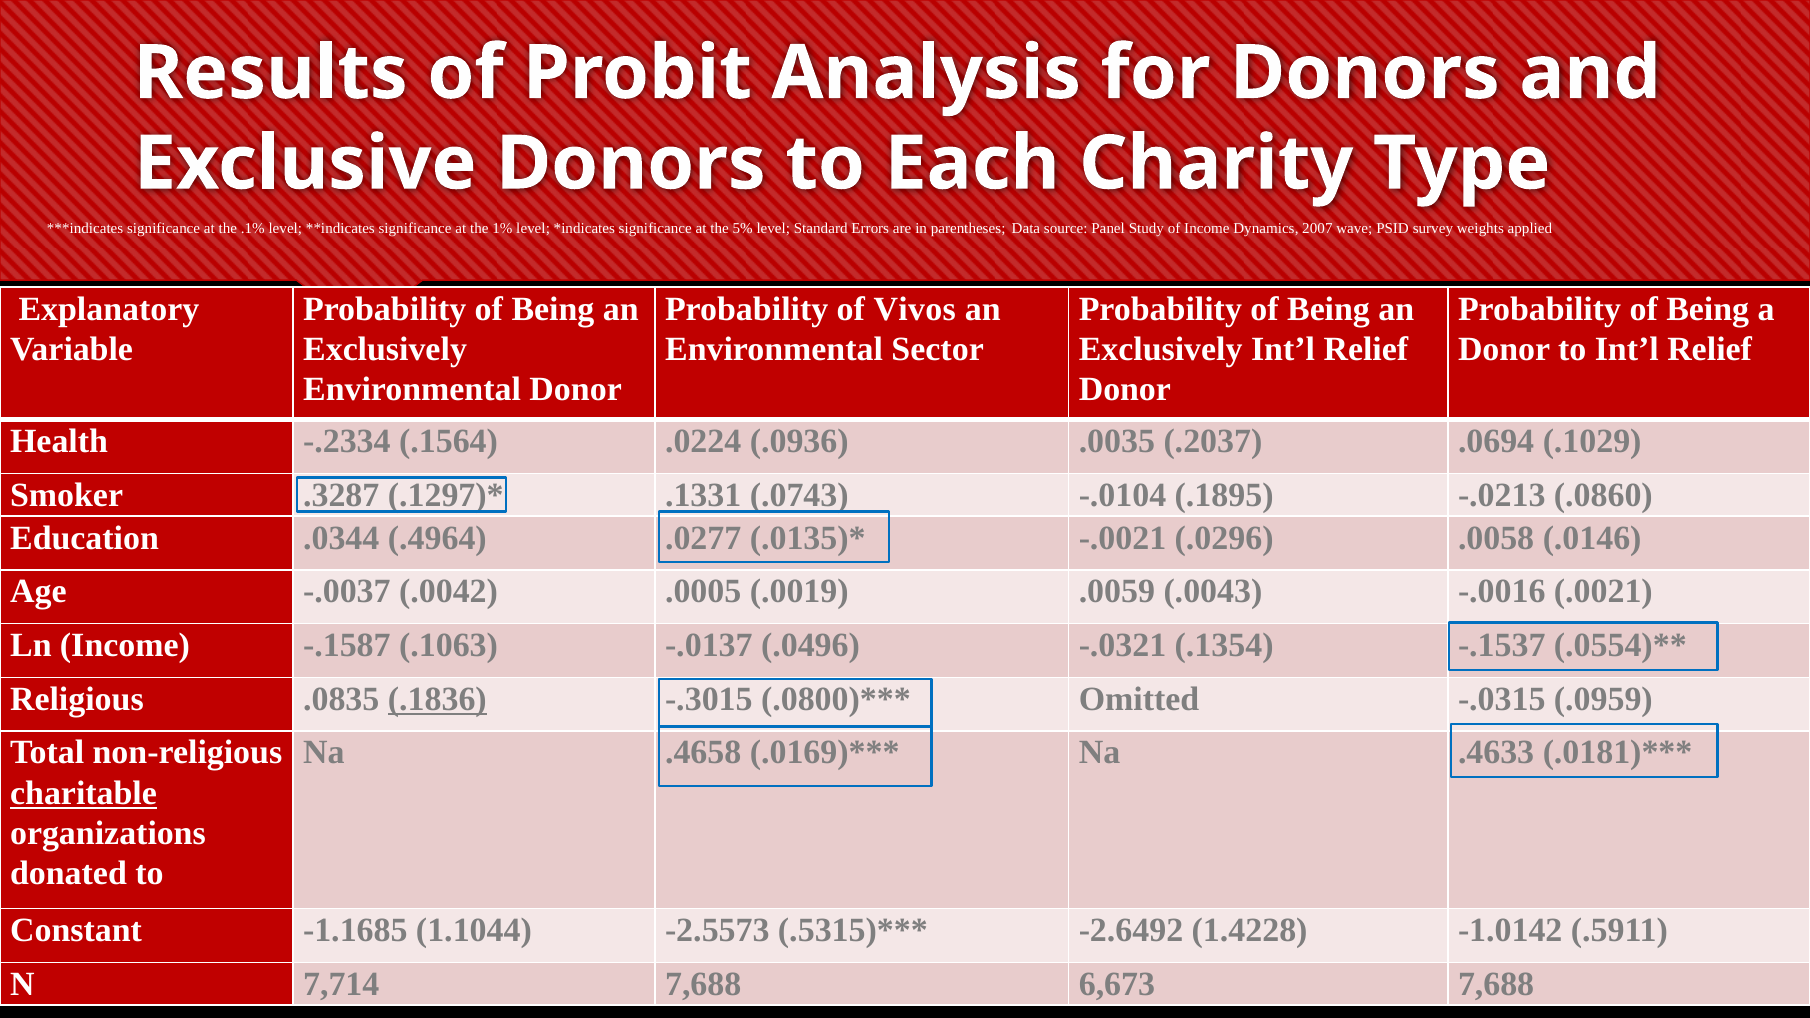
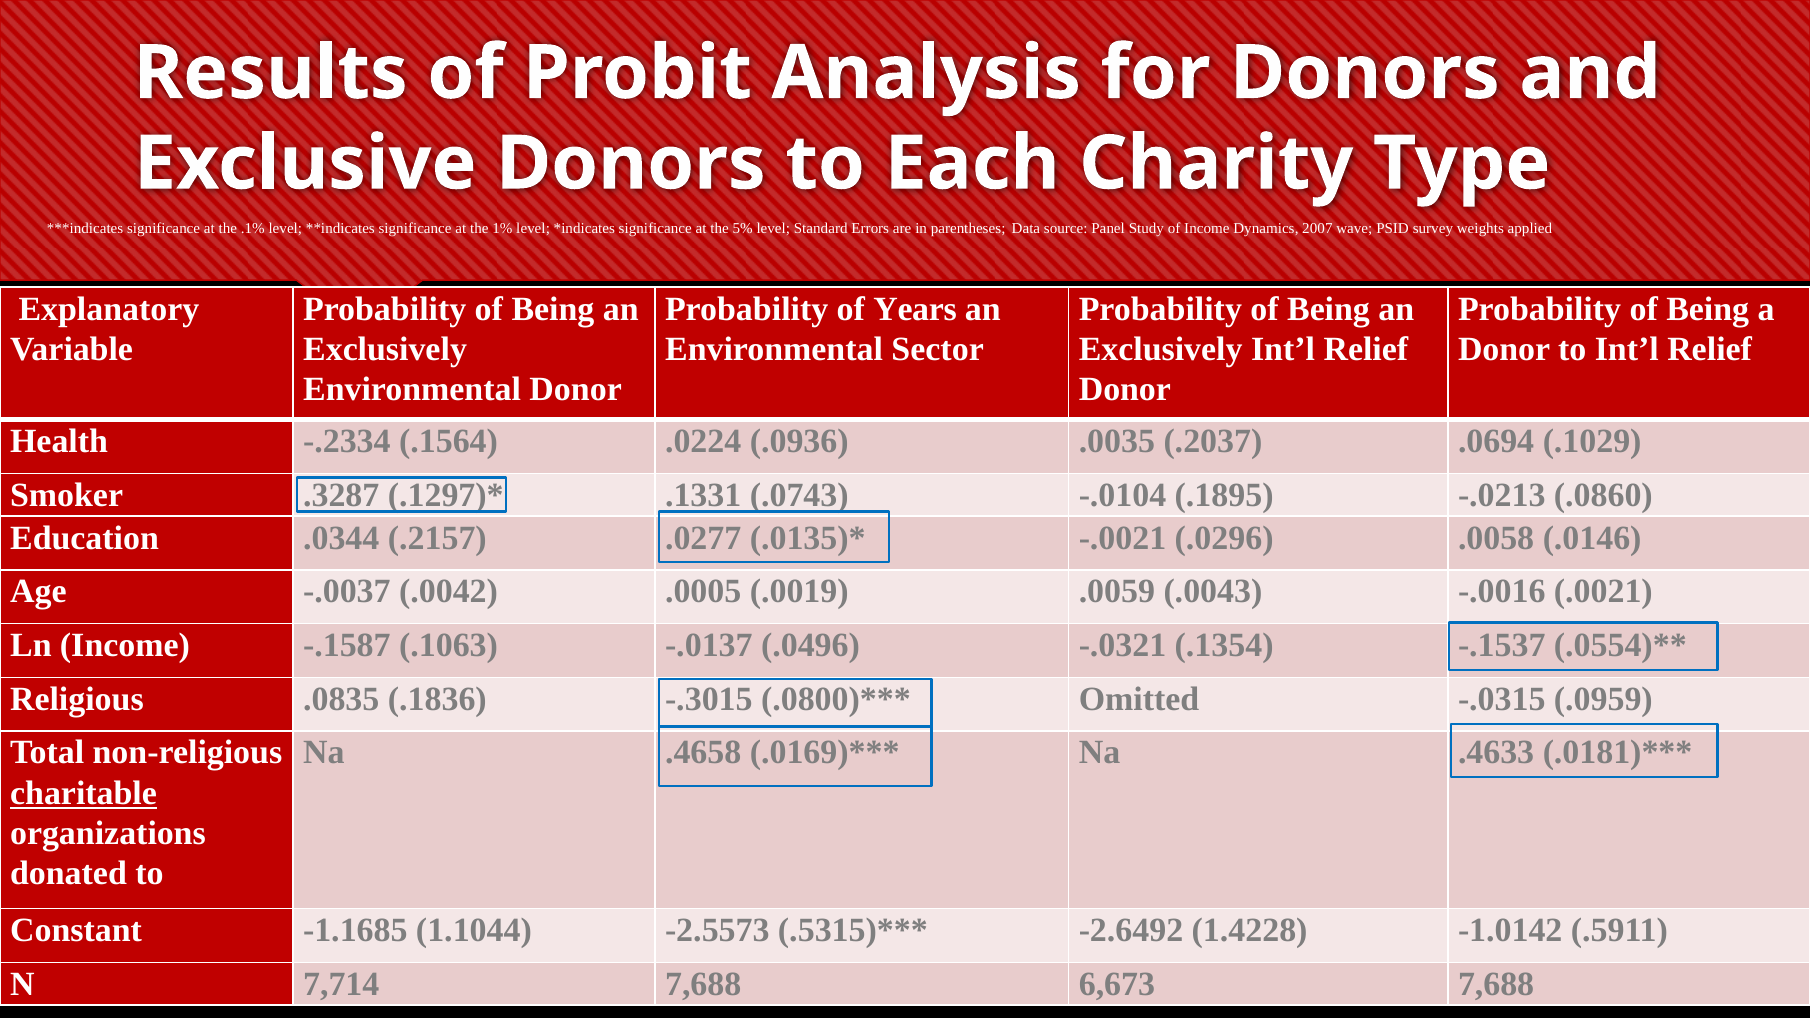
Vivos: Vivos -> Years (915, 309)
.4964: .4964 -> .2157 (437, 538)
.1836 underline: present -> none (437, 699)
